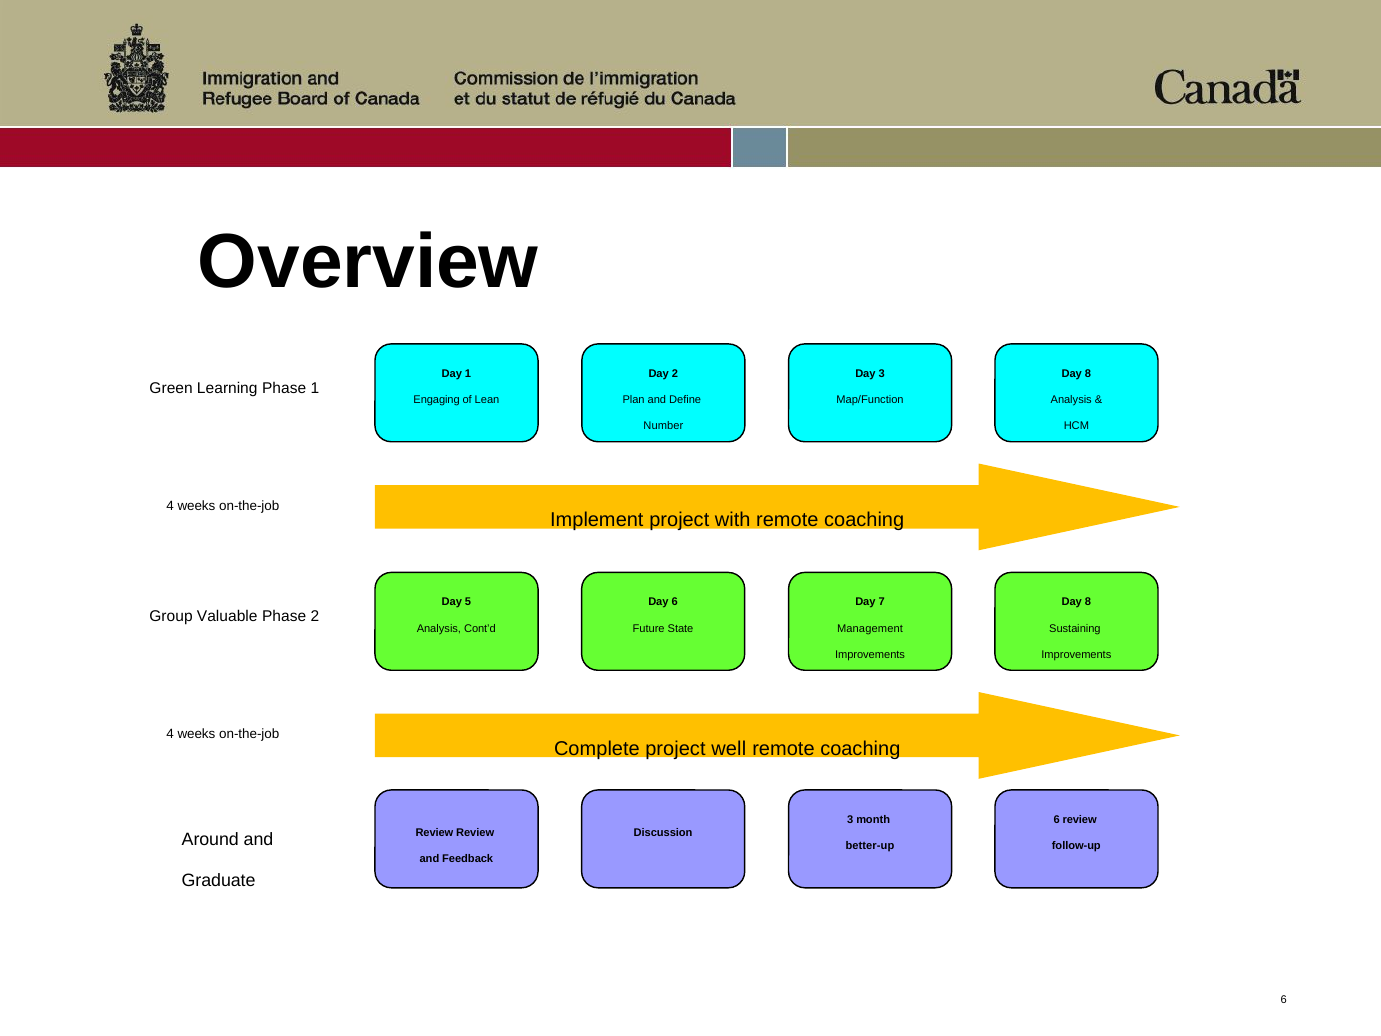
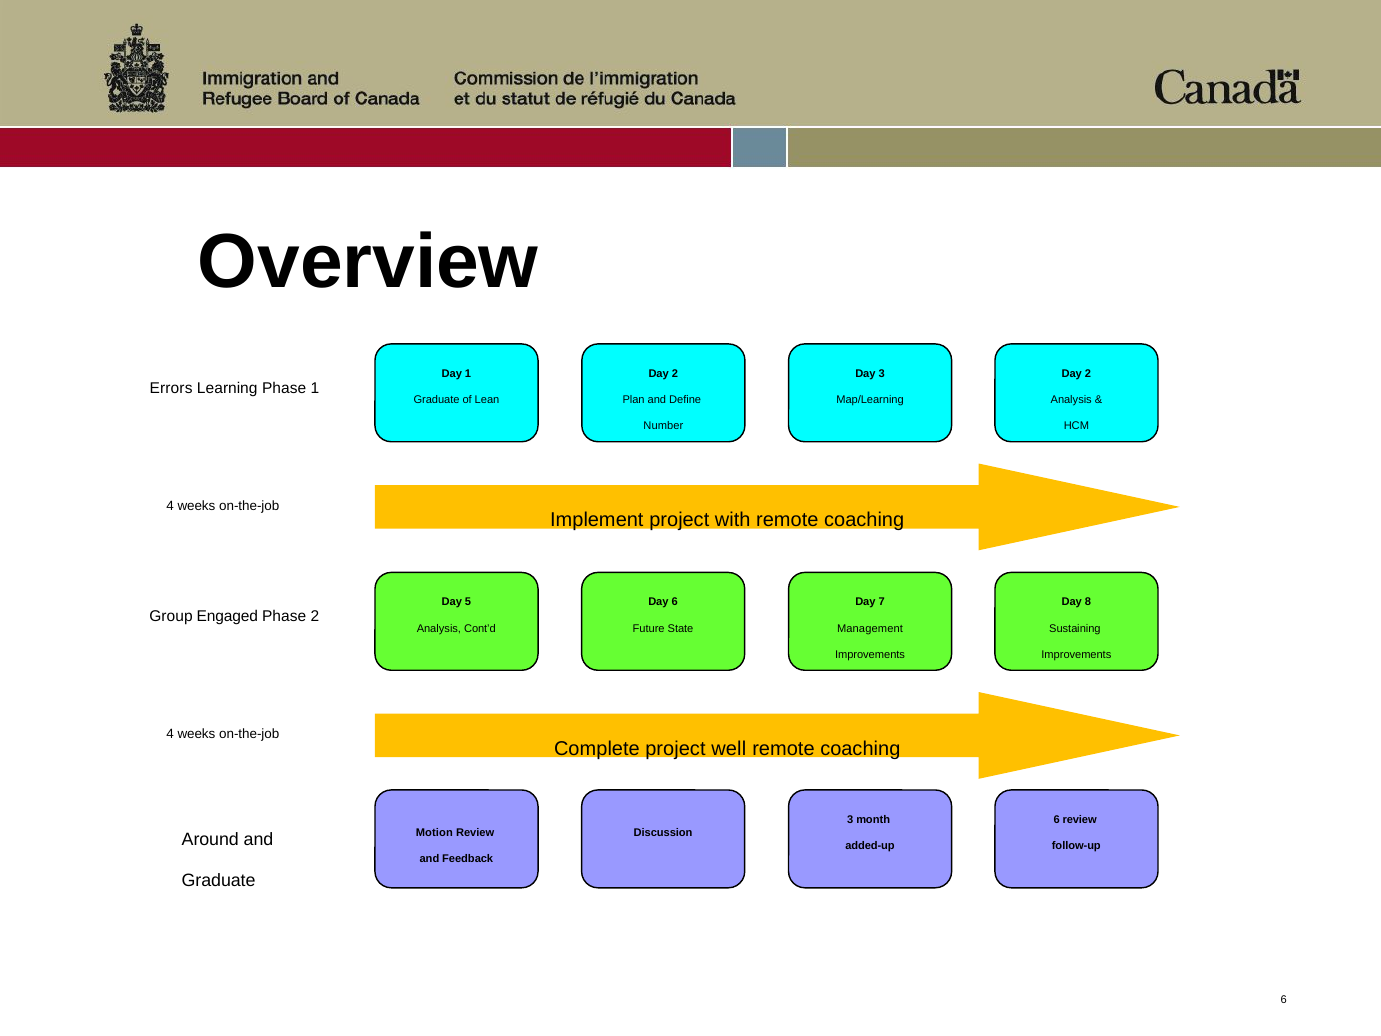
8: 8 -> 2 (1088, 374)
Green: Green -> Errors (171, 388)
Engaging: Engaging -> Graduate (437, 400)
Map/Function: Map/Function -> Map/Learning (870, 400)
Valuable: Valuable -> Engaged (227, 616)
Review: Review -> Motion (434, 833)
better-up: better-up -> added-up (870, 846)
